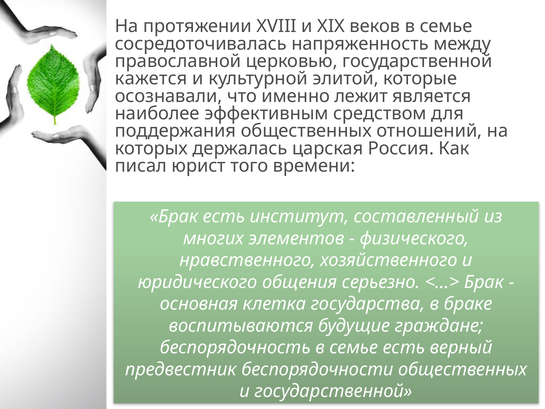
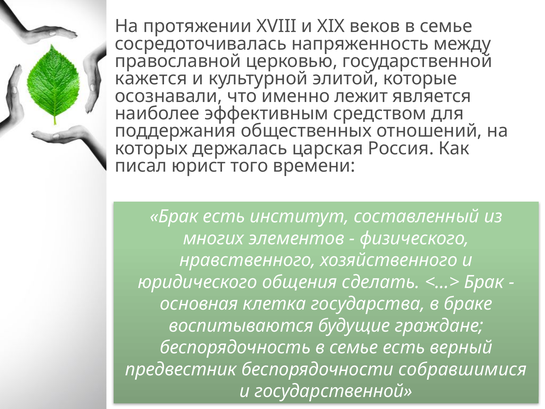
серьезно: серьезно -> сделать (381, 282)
беспорядочности общественных: общественных -> собравшимися (463, 369)
